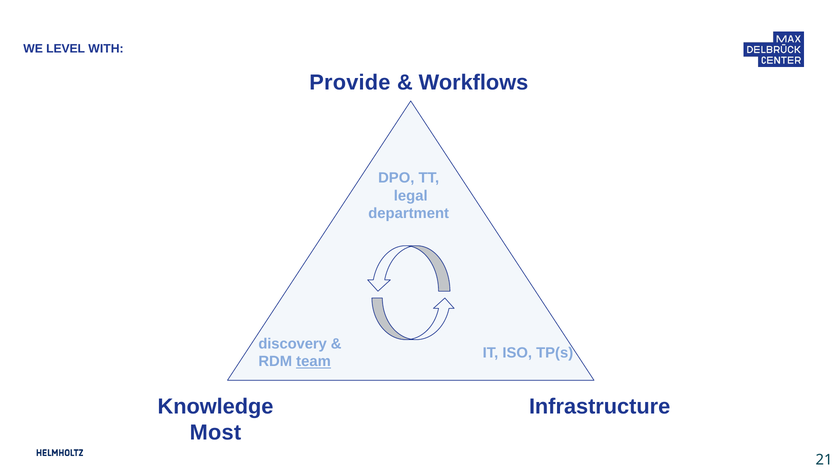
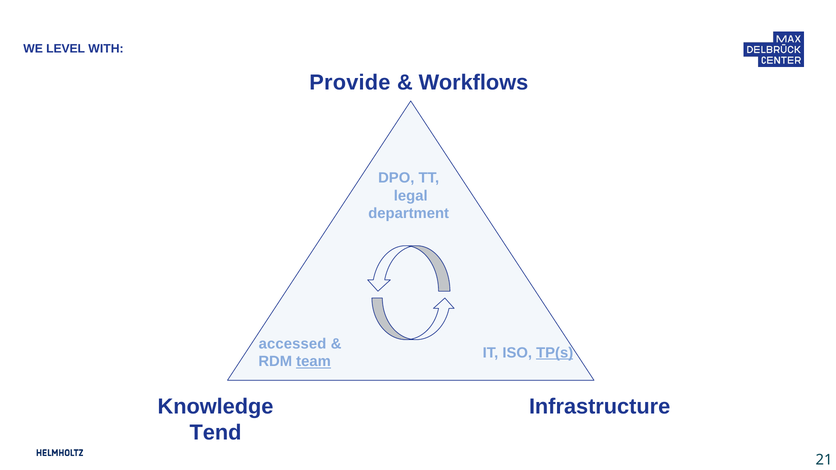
discovery: discovery -> accessed (293, 344)
TP(s underline: none -> present (555, 353)
Most: Most -> Tend (216, 433)
